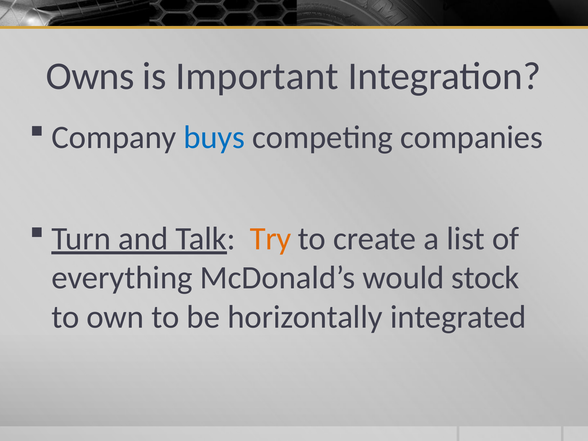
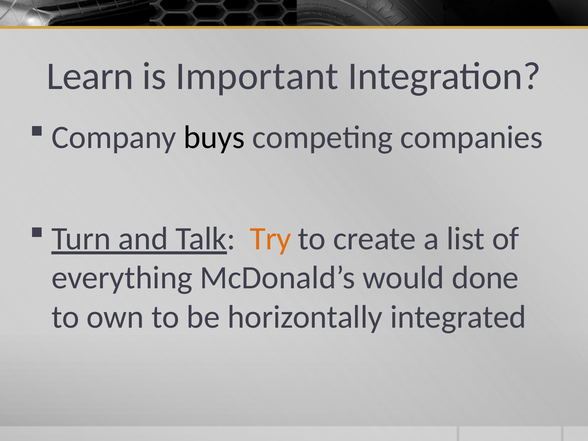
Owns: Owns -> Learn (90, 76)
buys colour: blue -> black (214, 137)
stock: stock -> done (485, 278)
